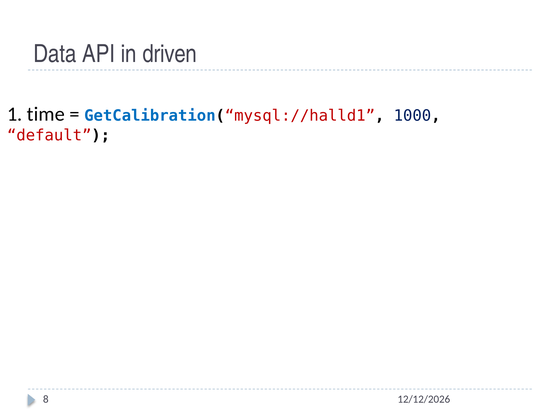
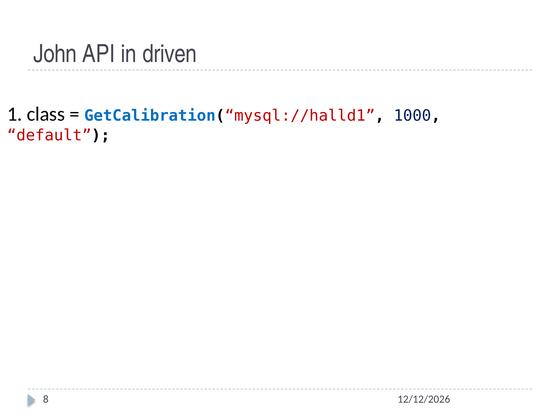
Data: Data -> John (55, 54)
time: time -> class (46, 114)
